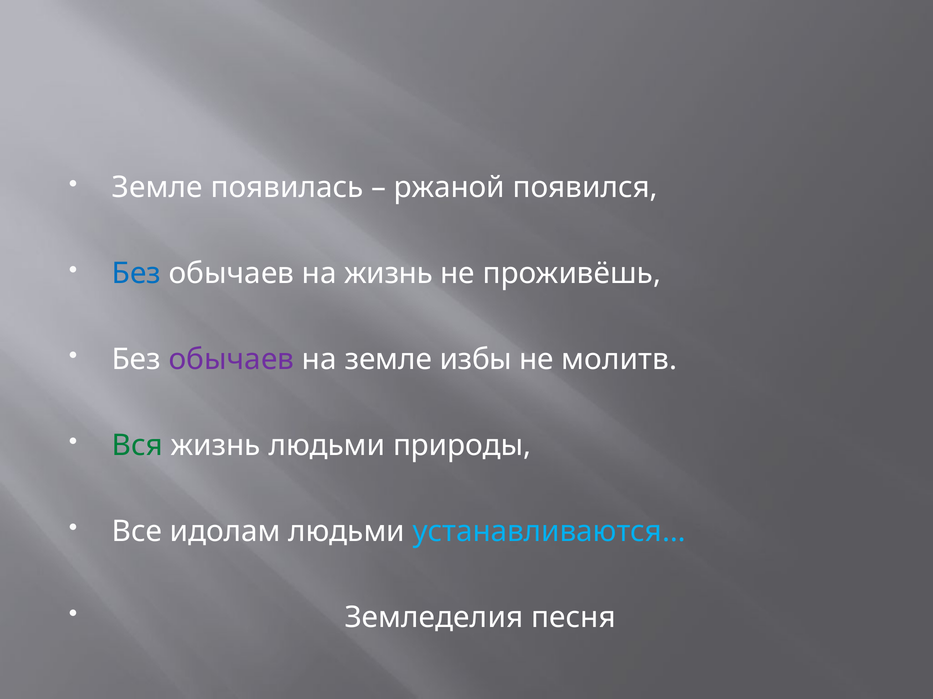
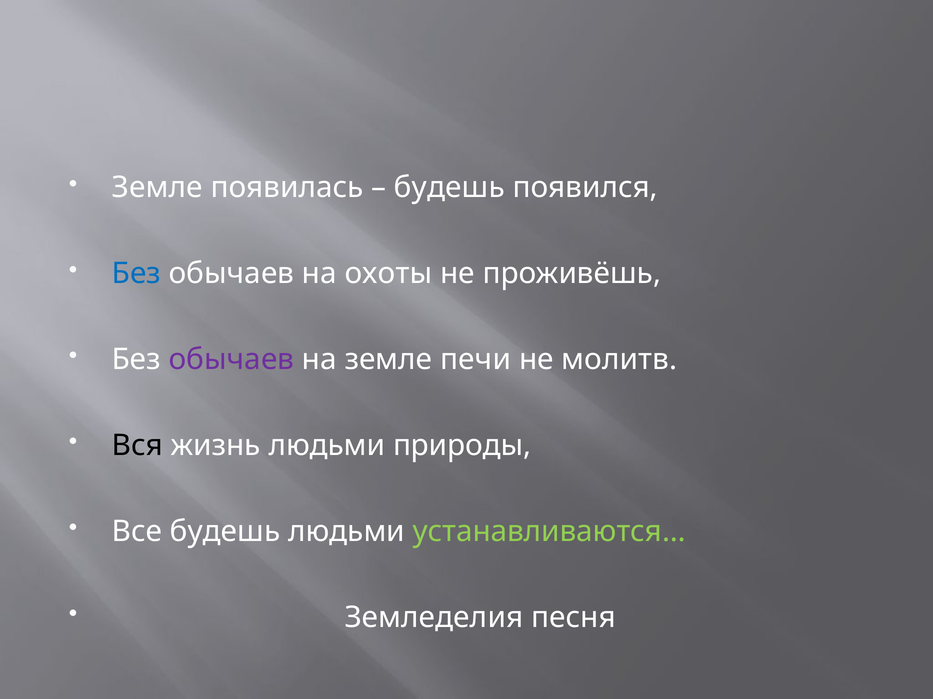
ржаной: ржаной -> будешь (449, 188)
на жизнь: жизнь -> охоты (388, 274)
избы: избы -> печи (476, 360)
Вся colour: green -> black (137, 446)
Все идолам: идолам -> будешь (225, 532)
устанавливаются… colour: light blue -> light green (549, 532)
